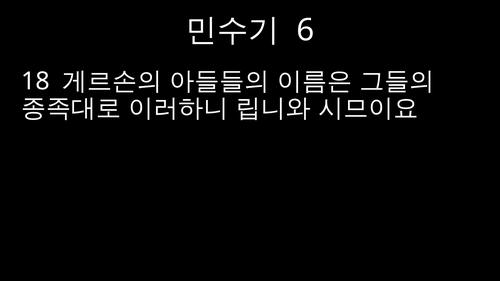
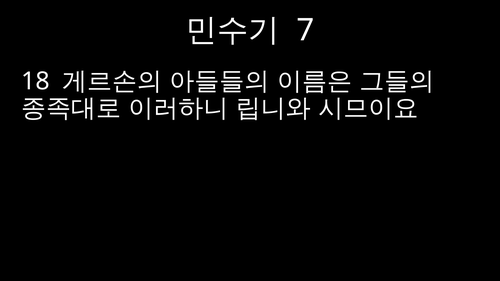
6: 6 -> 7 (305, 30)
